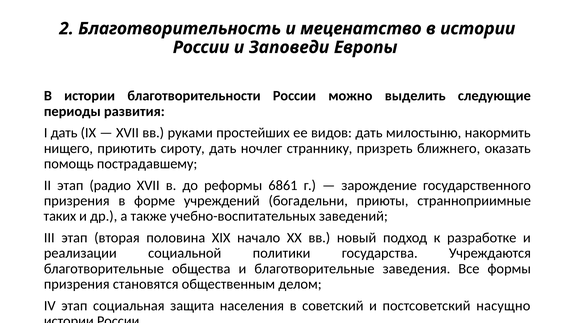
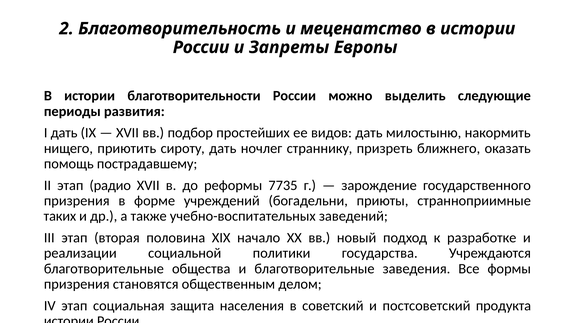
Заповеди: Заповеди -> Запреты (289, 47)
руками: руками -> подбор (190, 133)
6861: 6861 -> 7735 (283, 186)
насущно: насущно -> продукта (503, 306)
